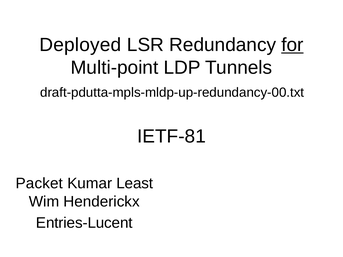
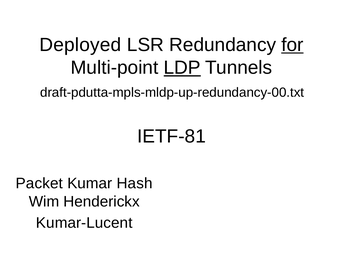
LDP underline: none -> present (182, 68)
Least: Least -> Hash (135, 183)
Entries-Lucent: Entries-Lucent -> Kumar-Lucent (84, 223)
